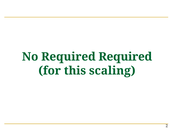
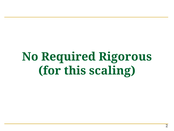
Required Required: Required -> Rigorous (125, 56)
